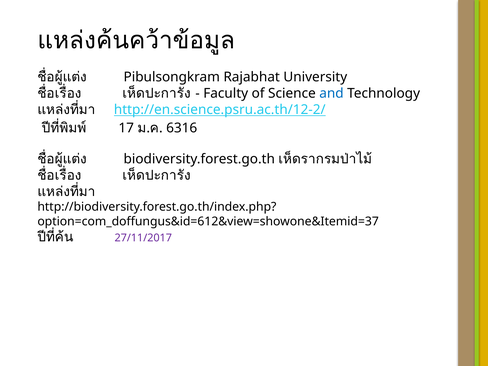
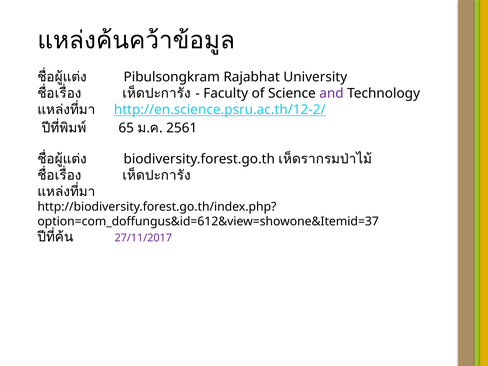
and colour: blue -> purple (331, 93)
17: 17 -> 65 (126, 128)
6316: 6316 -> 2561 (182, 128)
